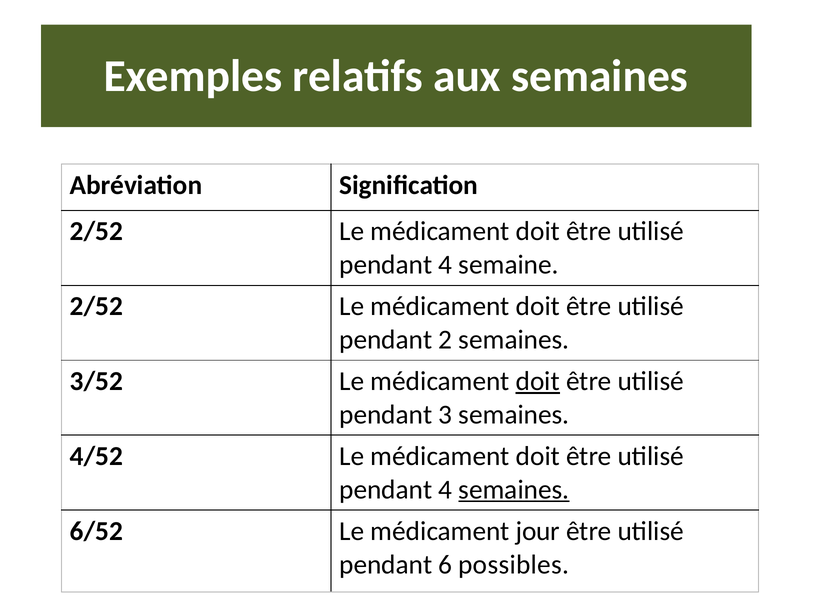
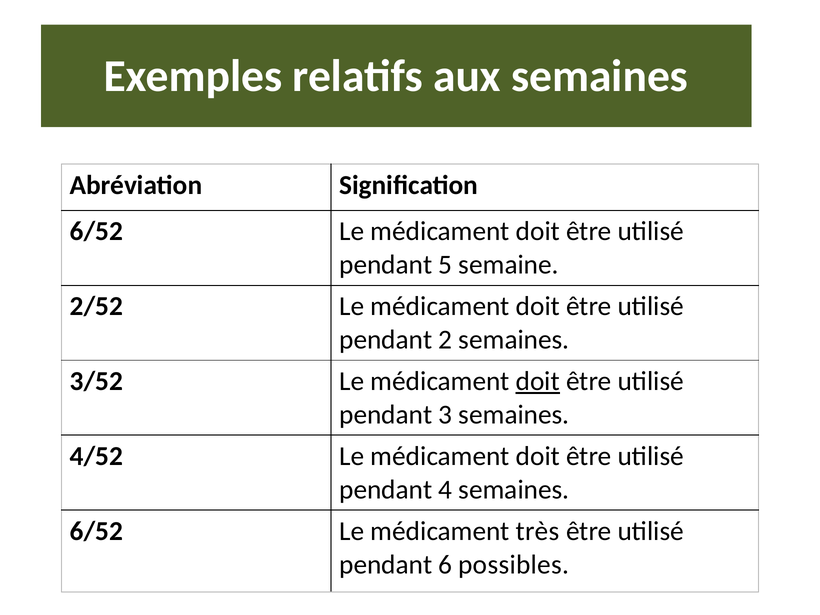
2/52: 2/52 -> 6/52 (96, 231)
4: 4 -> 5 (445, 265)
semaines underline: present -> none (514, 490)
jour: jour -> très (538, 531)
